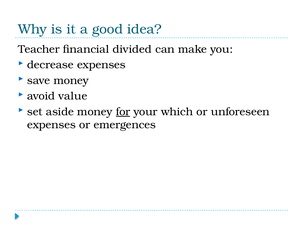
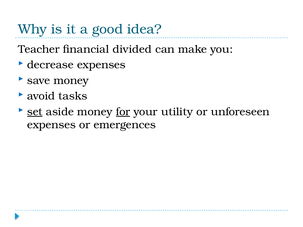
value: value -> tasks (73, 96)
set underline: none -> present (35, 112)
which: which -> utility (177, 112)
